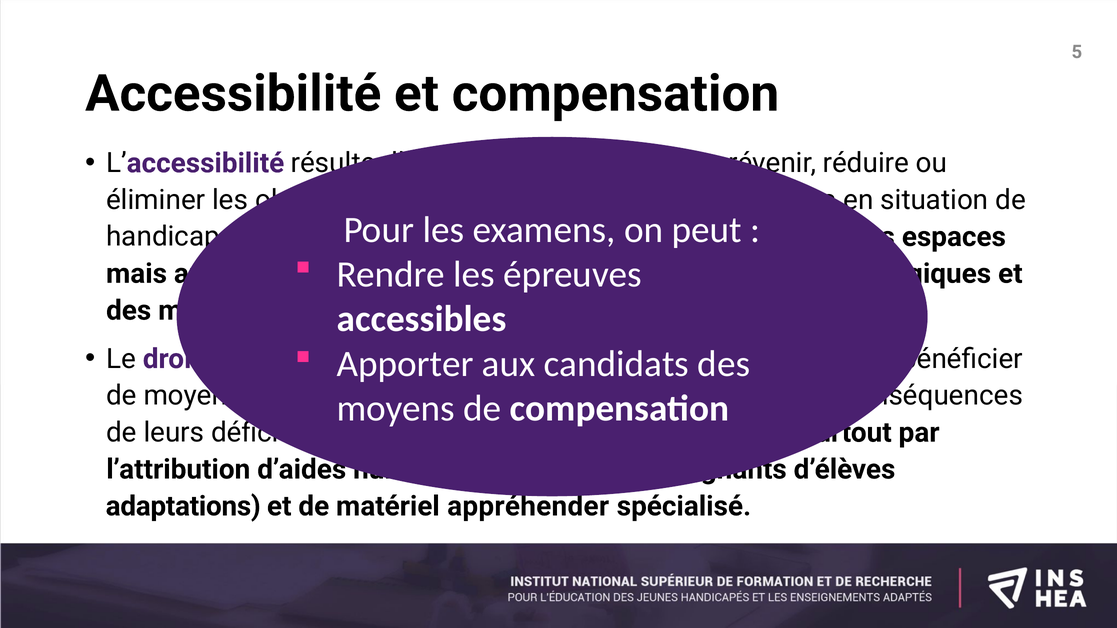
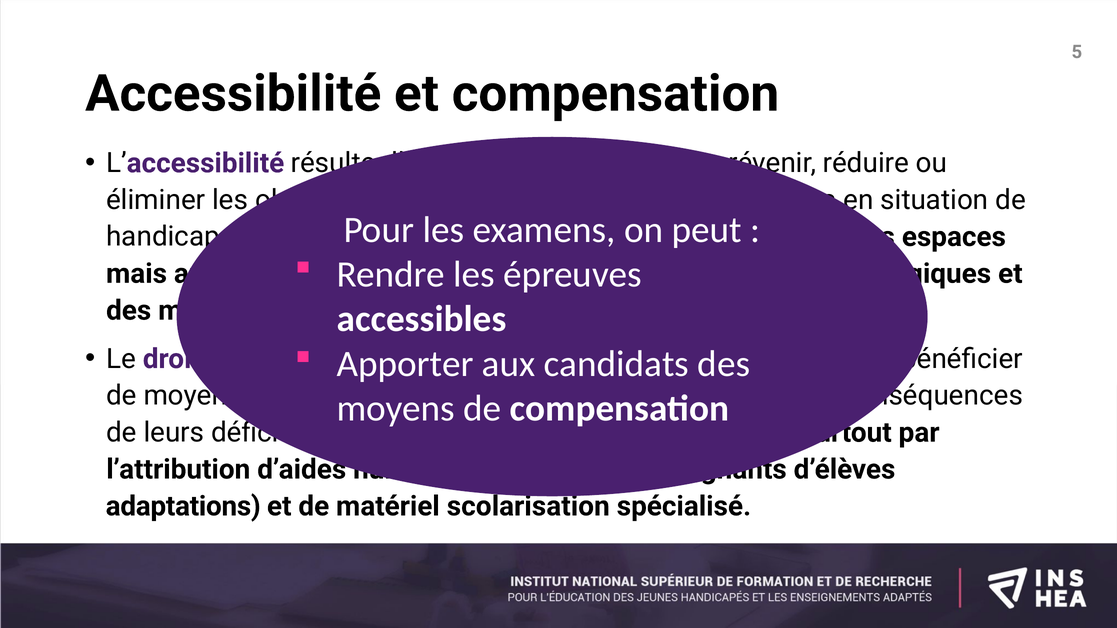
matériel appréhender: appréhender -> scolarisation (528, 506)
